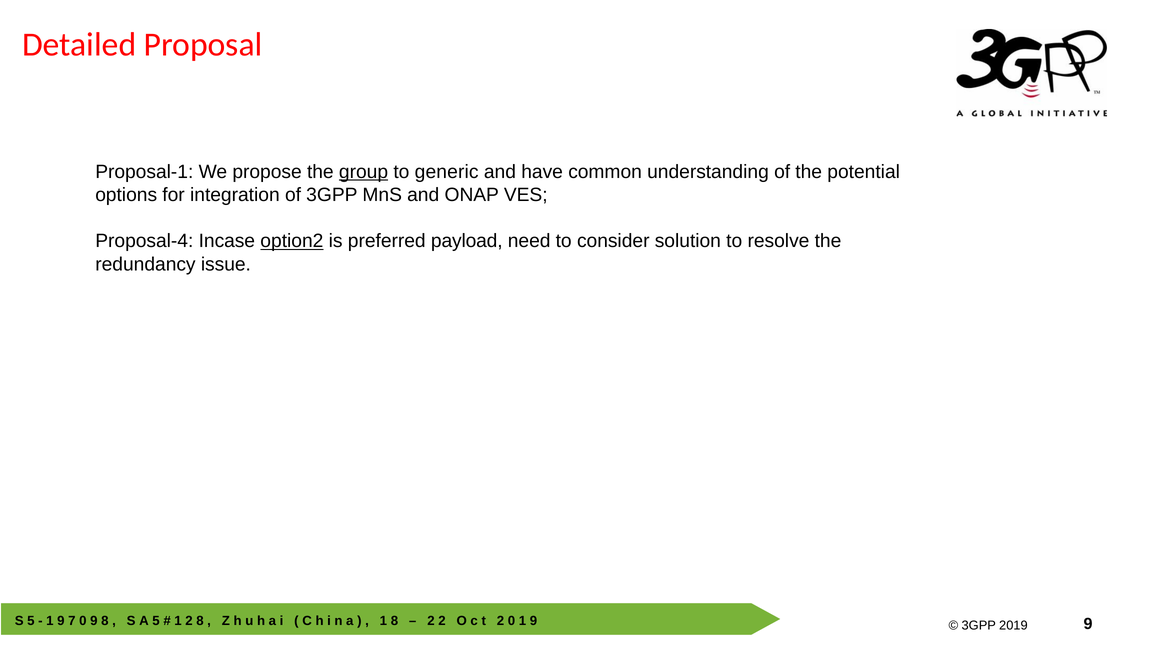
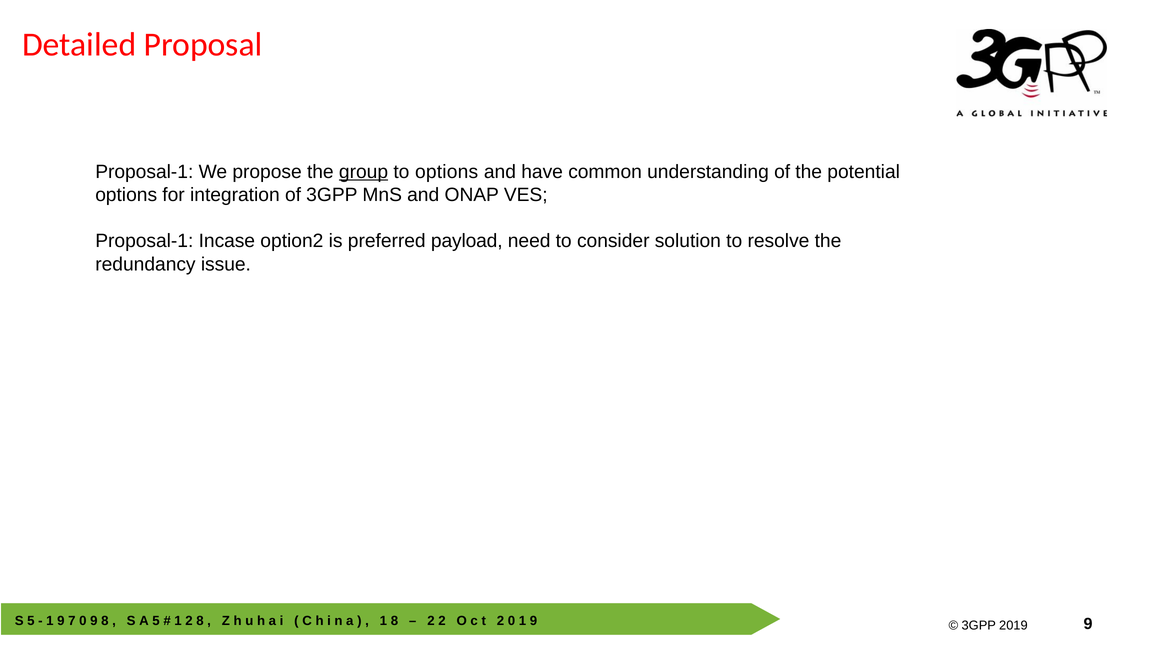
to generic: generic -> options (447, 172)
Proposal-4: Proposal-4 -> Proposal-1 (144, 241)
option2 underline: present -> none (292, 241)
